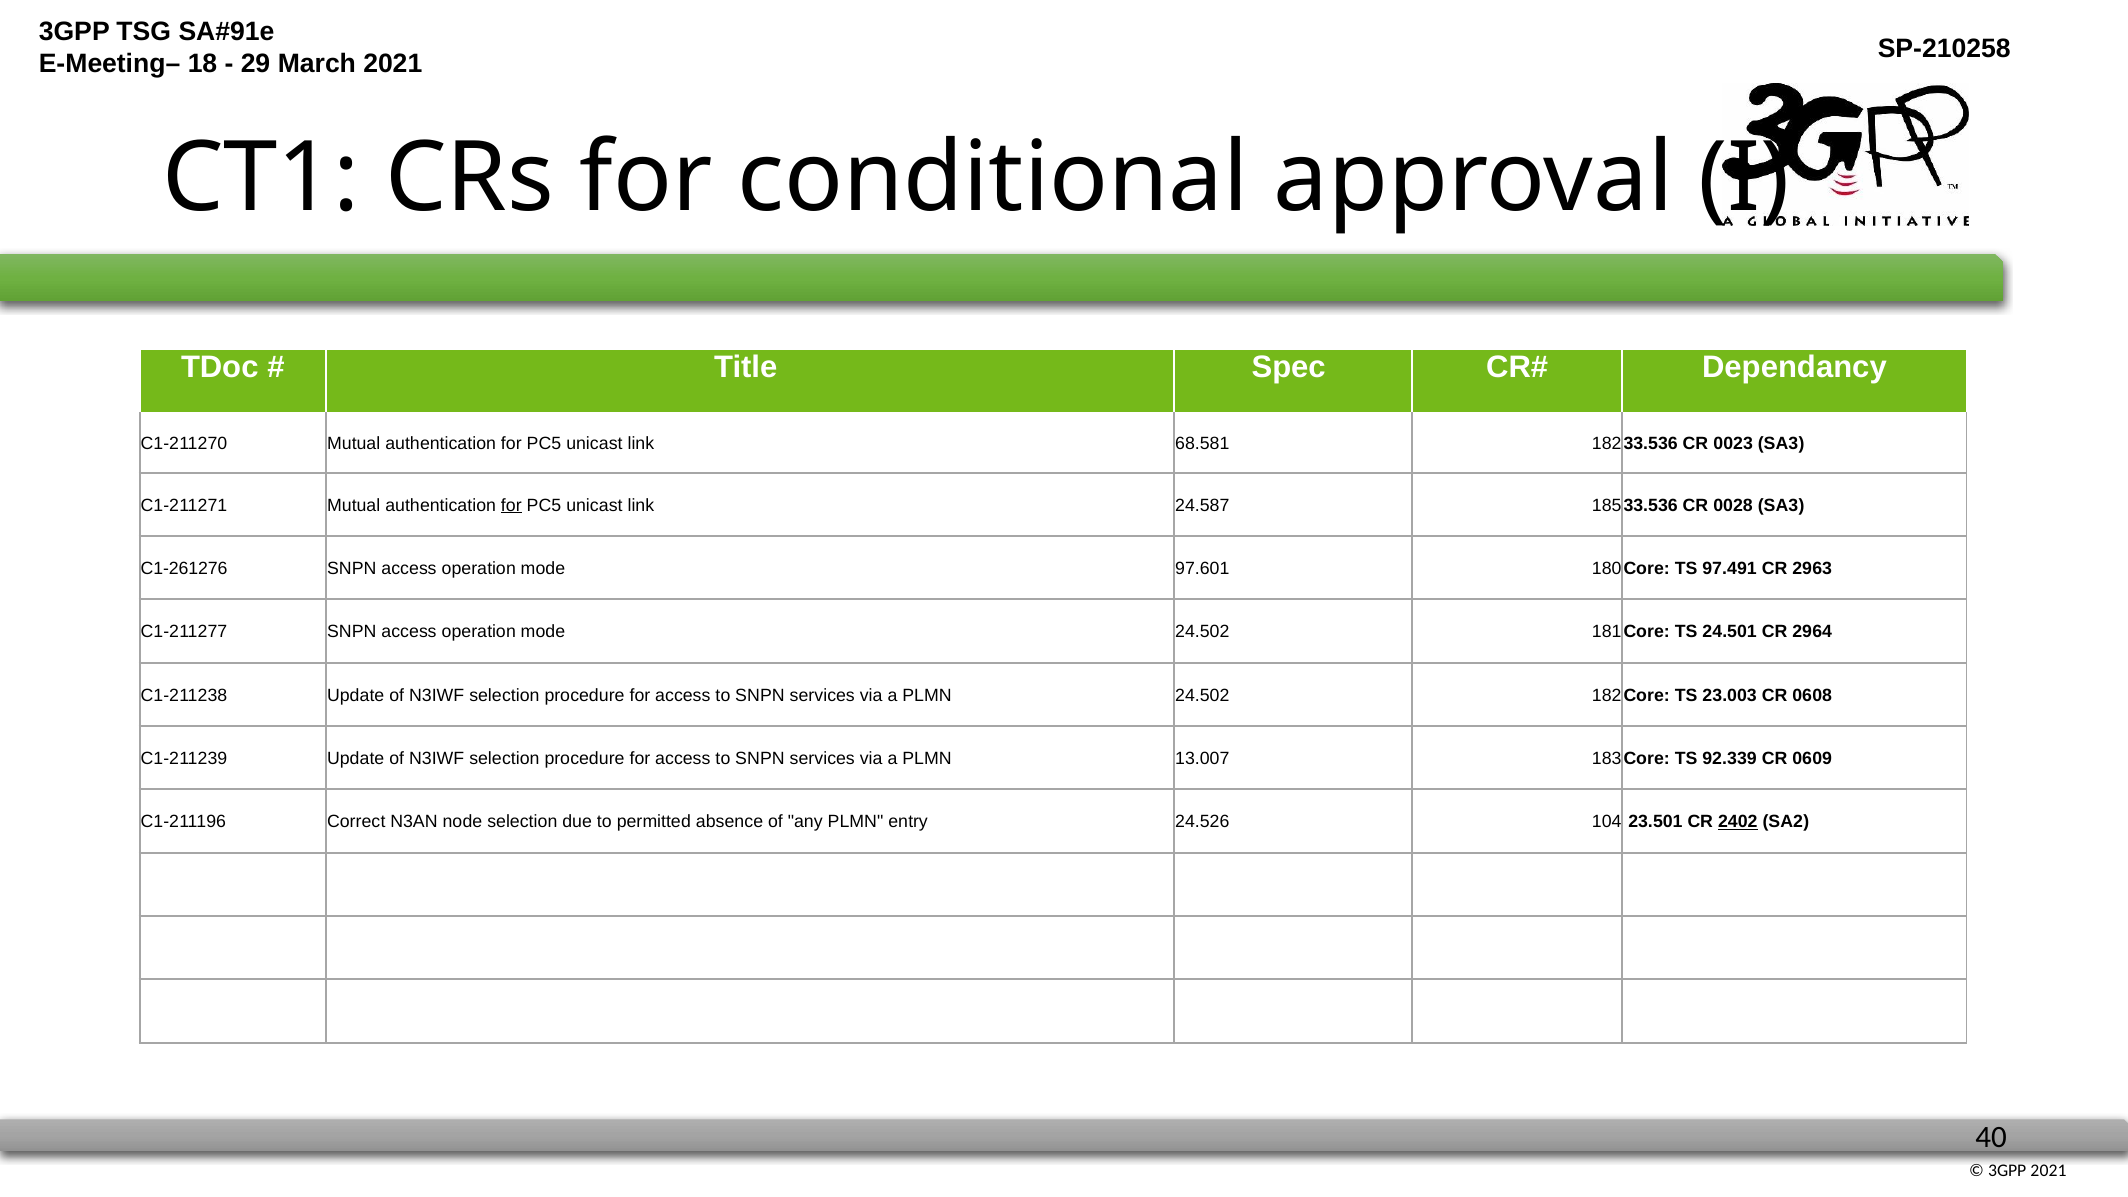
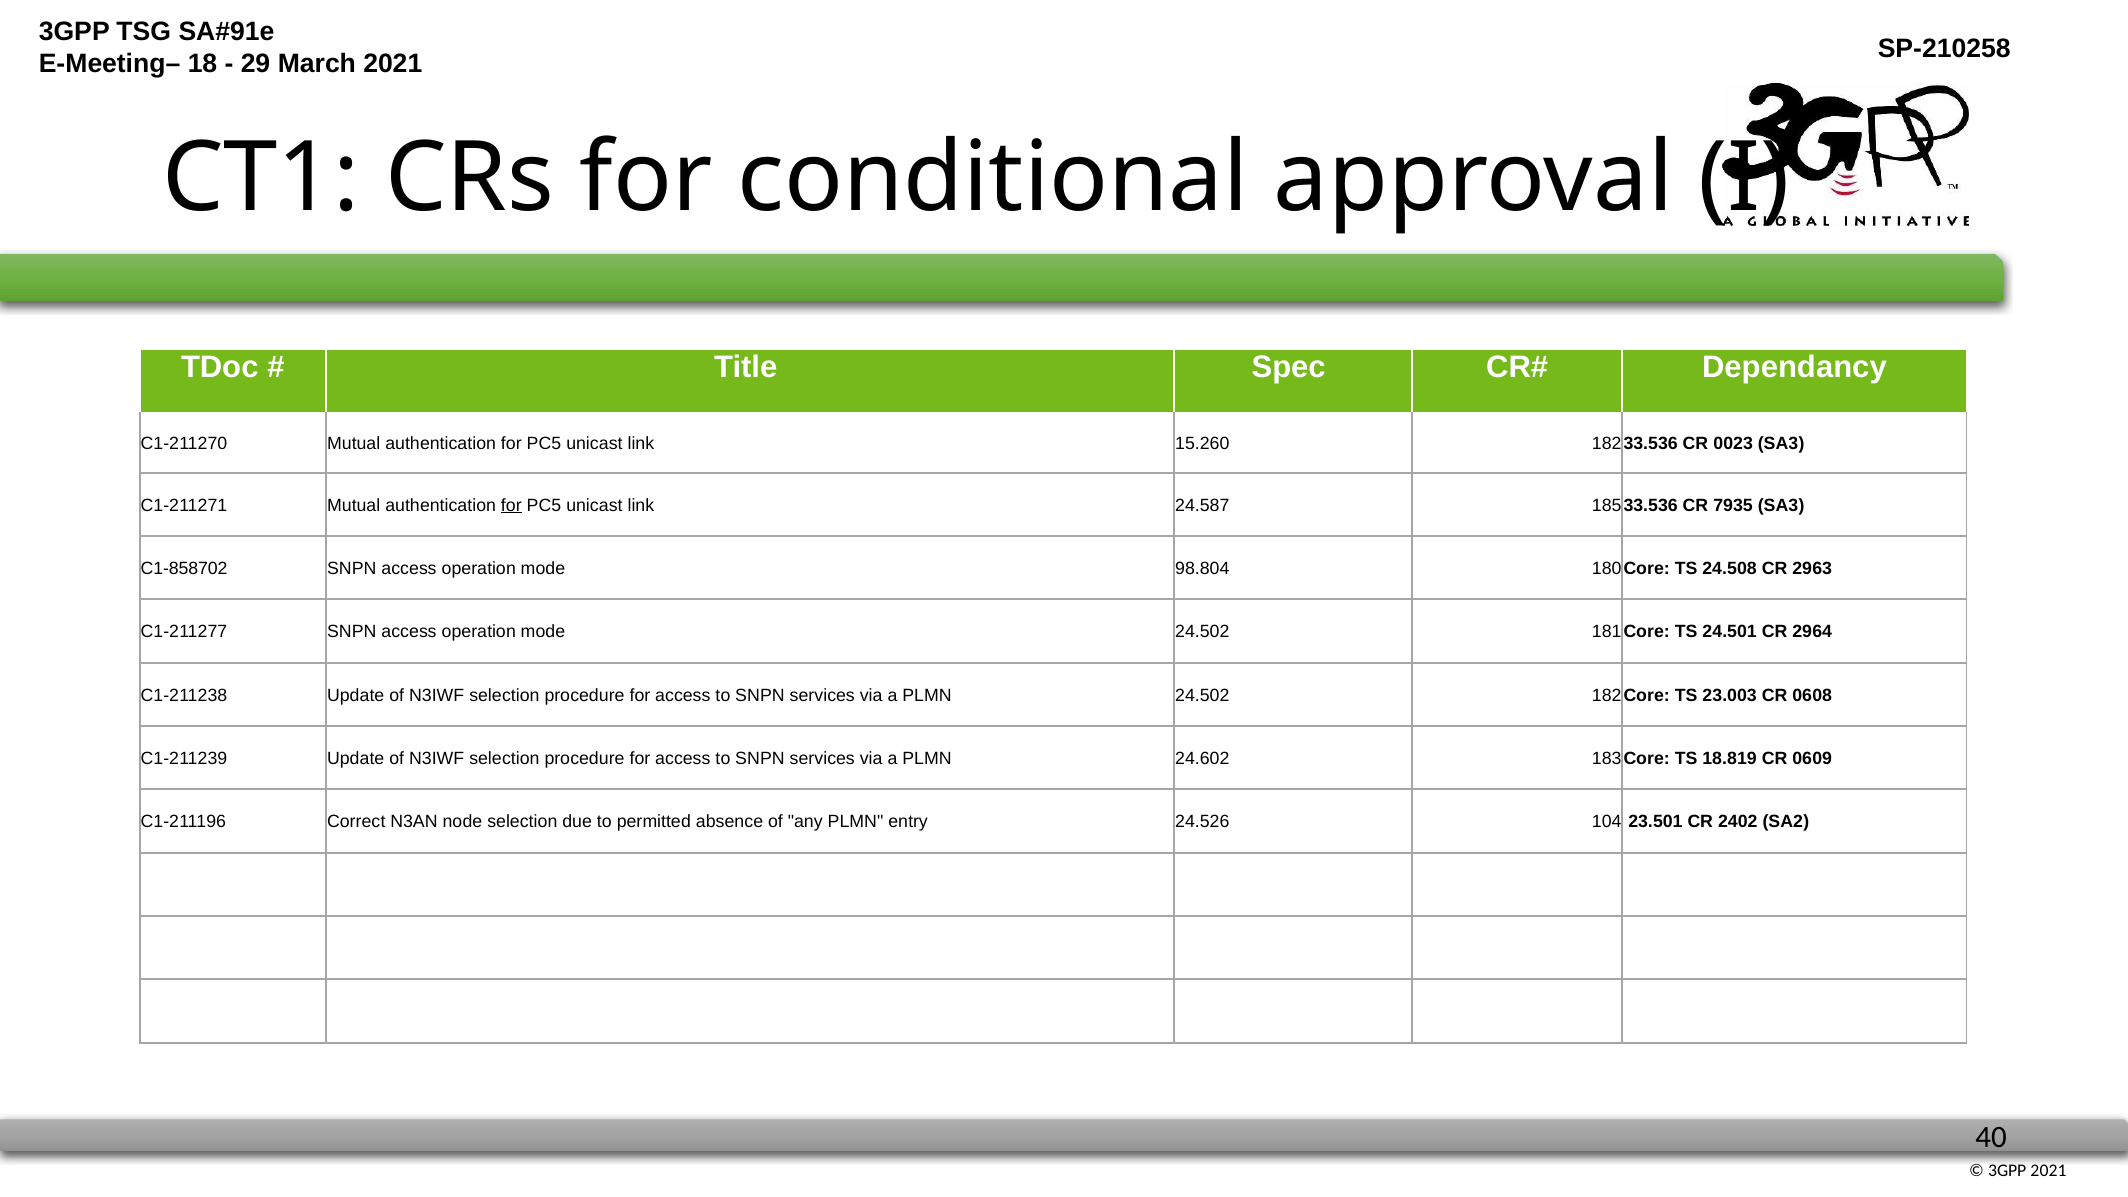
68.581: 68.581 -> 15.260 (1202, 444)
0028: 0028 -> 7935 (1733, 505)
C1-261276: C1-261276 -> C1-858702 (184, 569)
97.601: 97.601 -> 98.804 (1202, 569)
97.491: 97.491 -> 24.508 (1730, 569)
13.007: 13.007 -> 24.602 (1202, 759)
92.339: 92.339 -> 18.819 (1730, 759)
2402 underline: present -> none (1738, 822)
